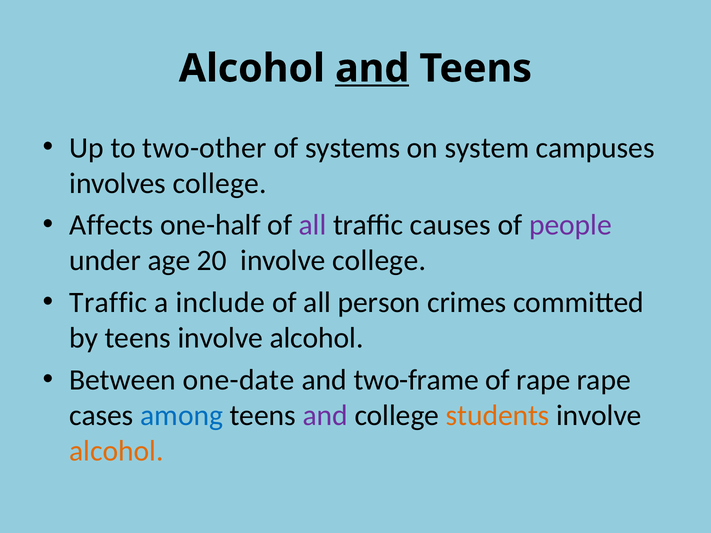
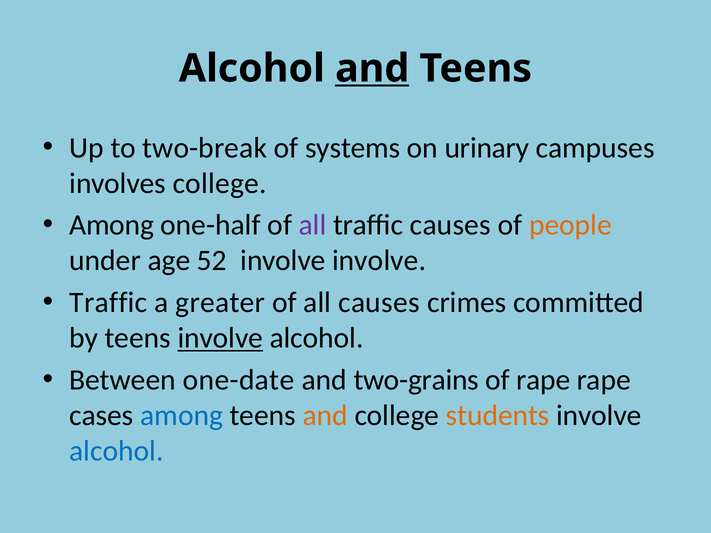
two-other: two-other -> two-break (205, 148)
system: system -> urinary (487, 148)
Affects: Affects -> Among (112, 225)
people colour: purple -> orange (570, 225)
20: 20 -> 52 (212, 261)
involve college: college -> involve (379, 261)
include: include -> greater (220, 303)
all person: person -> causes (379, 303)
involve underline: none -> present (220, 338)
two-frame: two-frame -> two-grains (416, 380)
and colour: purple -> orange (325, 416)
alcohol colour: orange -> blue (116, 451)
